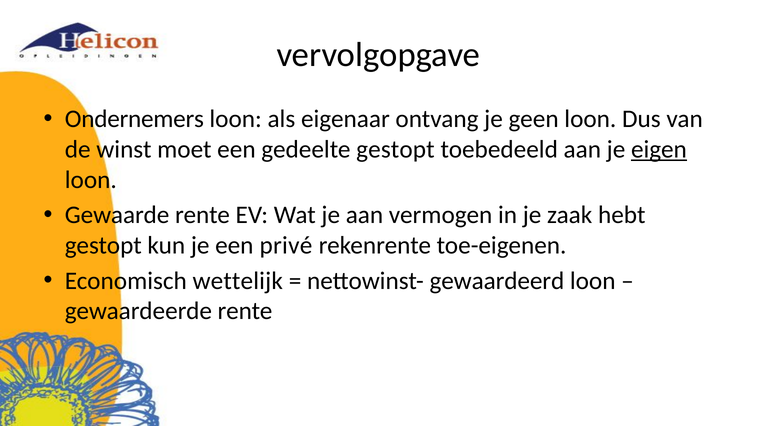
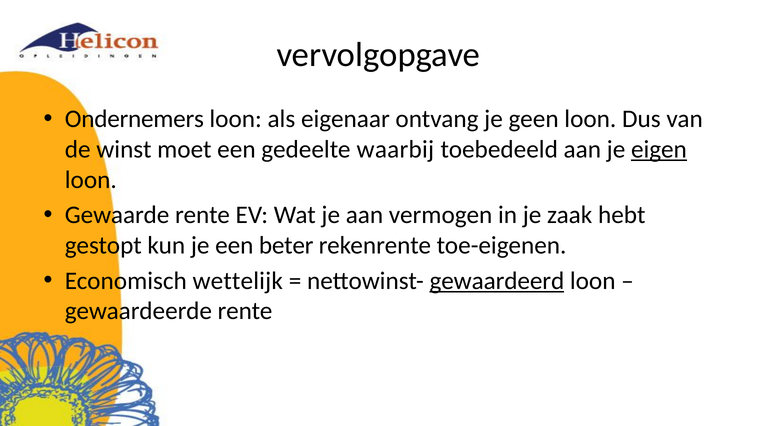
gedeelte gestopt: gestopt -> waarbij (395, 149)
privé: privé -> beter (286, 245)
gewaardeerd underline: none -> present (497, 281)
